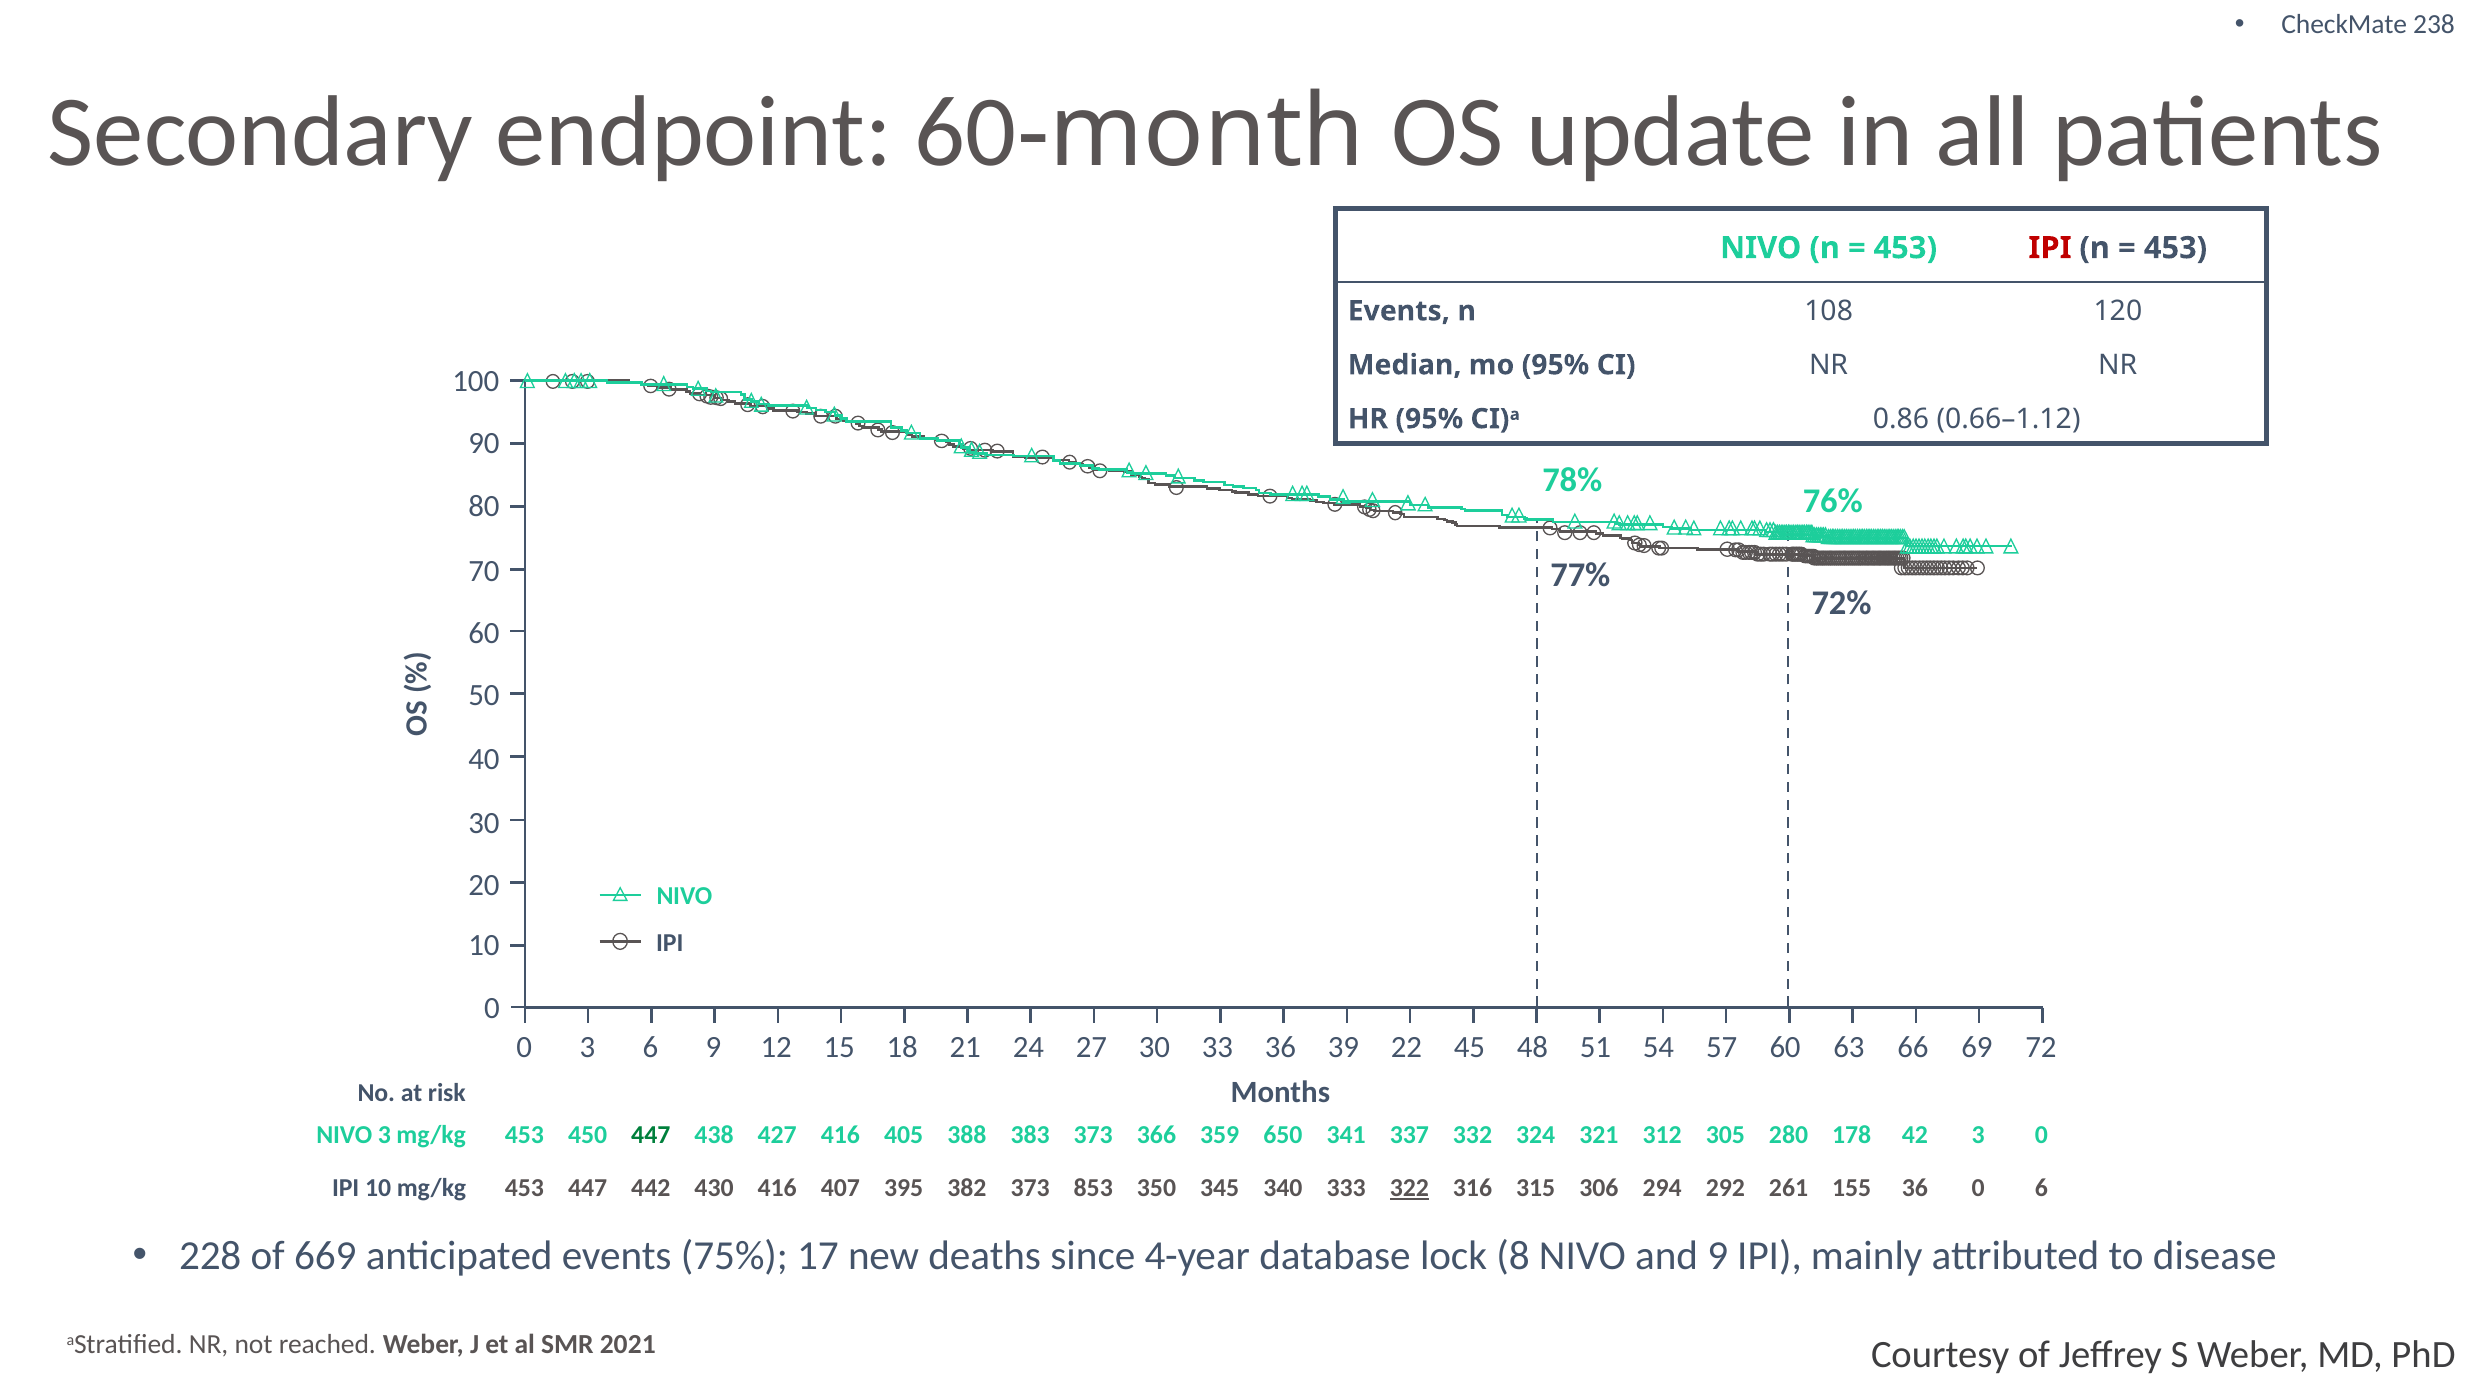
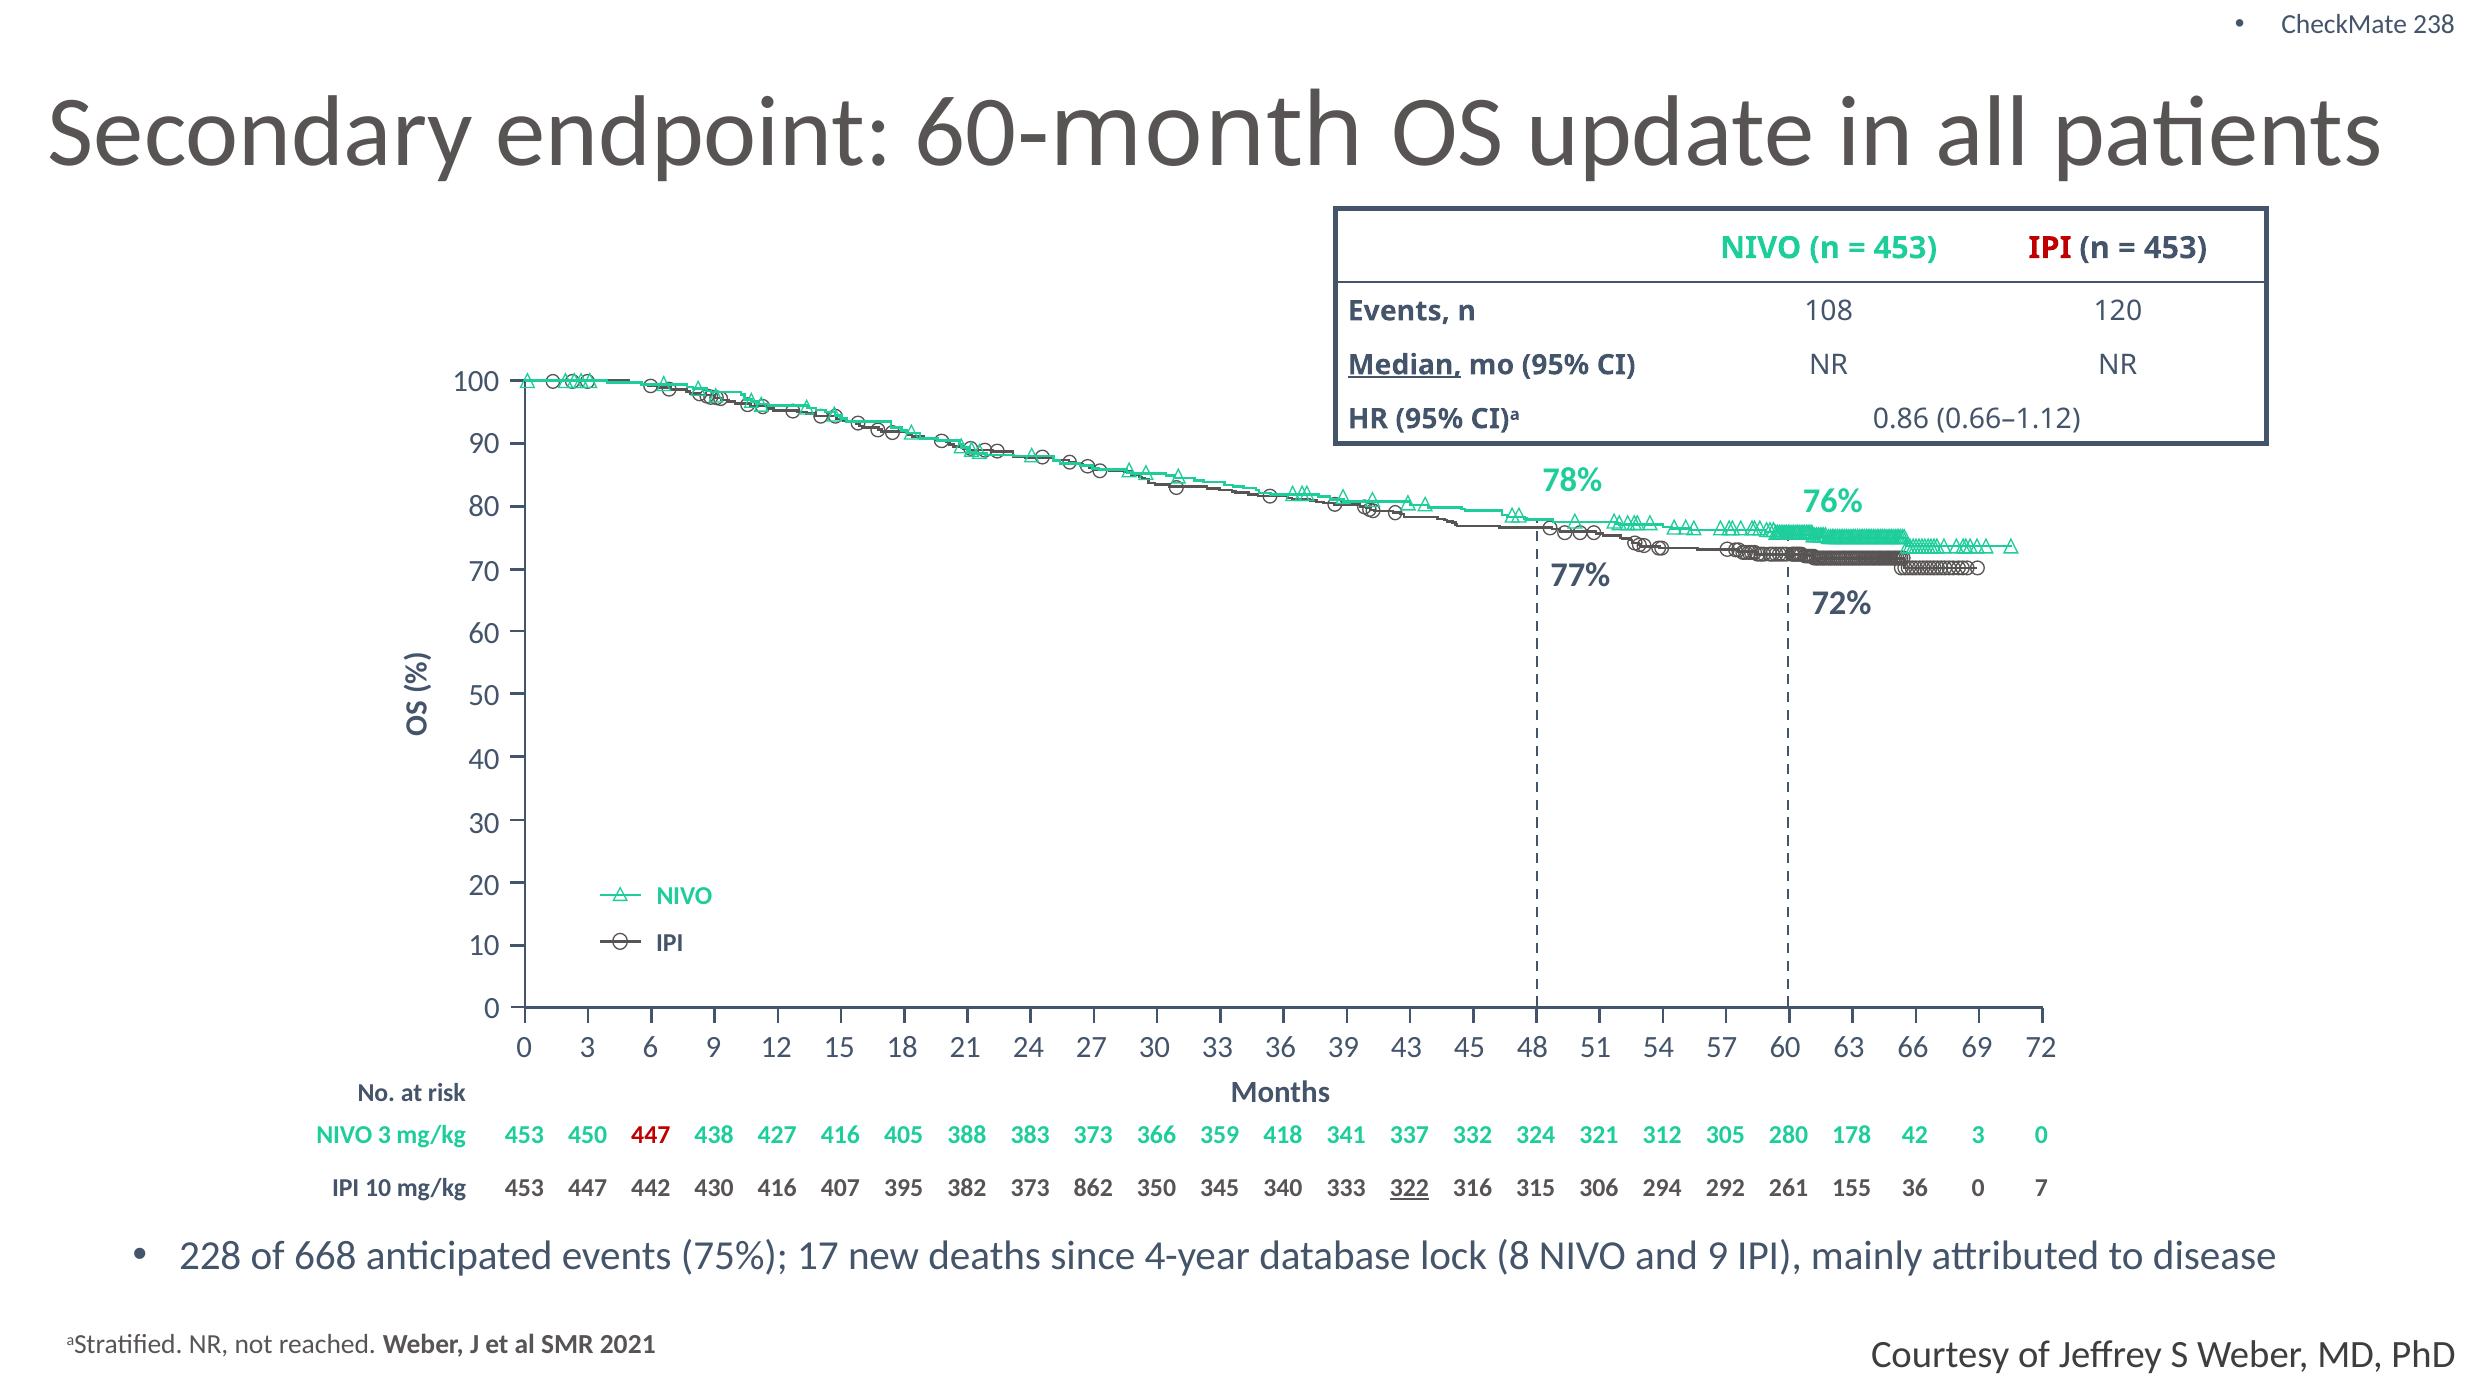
Median underline: none -> present (1405, 365)
22: 22 -> 43 (1406, 1047)
447 colour: green -> red (651, 1135)
650: 650 -> 418 (1283, 1135)
853: 853 -> 862 (1093, 1187)
292 6: 6 -> 7 (2041, 1187)
669: 669 -> 668 (325, 1255)
